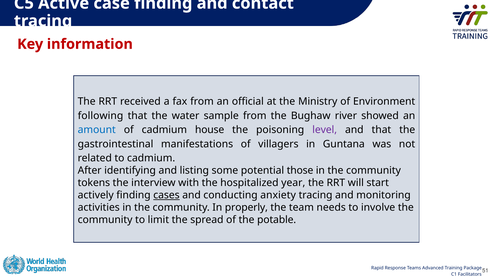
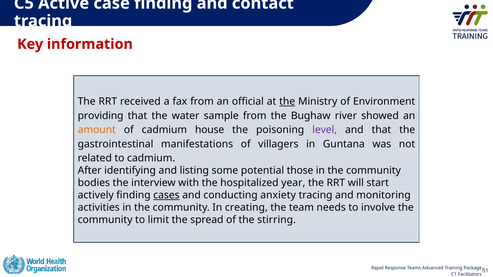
the underline: none -> present (287, 102)
following: following -> providing (101, 116)
amount colour: blue -> orange (97, 130)
tokens: tokens -> bodies (94, 183)
properly: properly -> creating (246, 208)
potable: potable -> stirring (277, 220)
